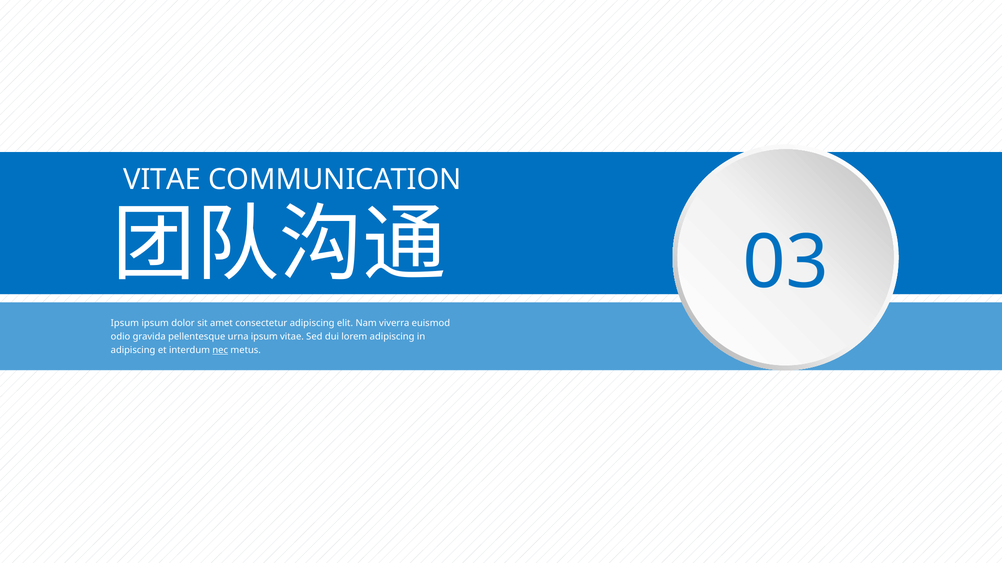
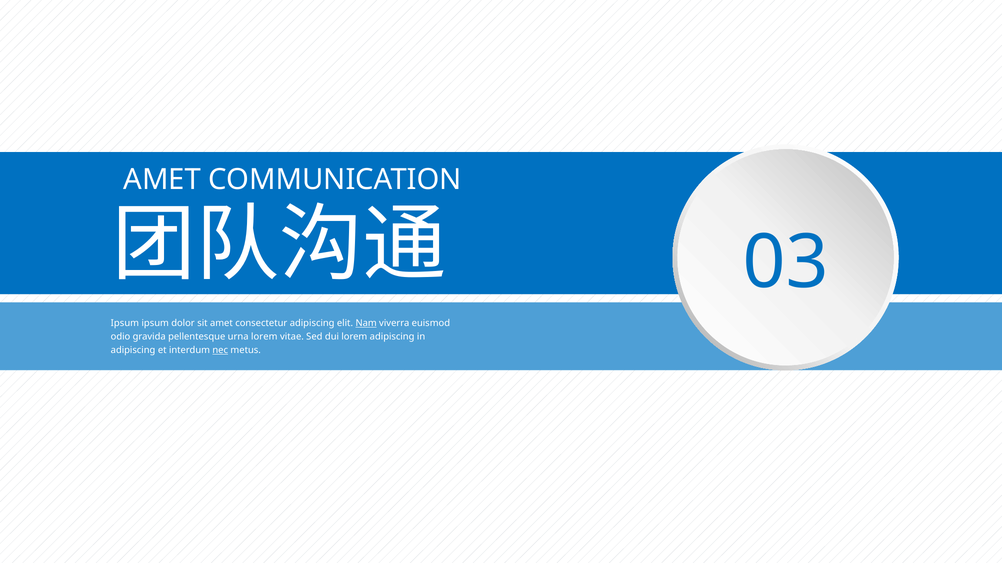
VITAE: VITAE -> AMET (162, 180)
Nam underline: none -> present (366, 324)
urna ipsum: ipsum -> lorem (264, 337)
